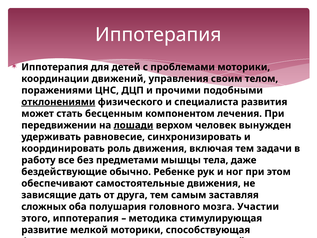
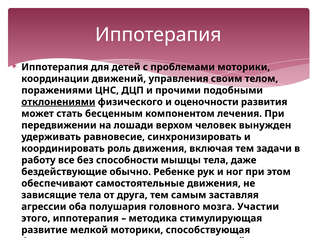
специалиста: специалиста -> оценочности (206, 102)
лошади underline: present -> none (133, 125)
предметами: предметами -> способности (127, 160)
зависящие дать: дать -> тела (90, 195)
сложных: сложных -> агрессии (44, 206)
